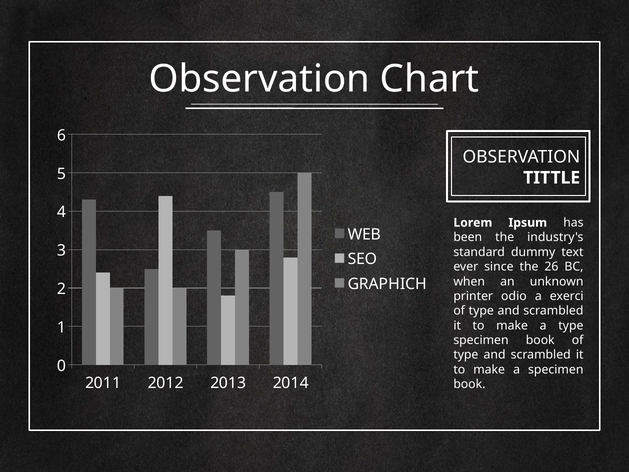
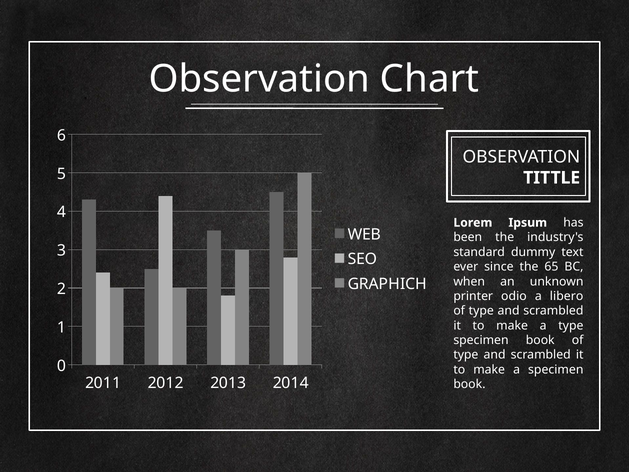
26: 26 -> 65 (551, 267)
exerci: exerci -> libero (567, 296)
